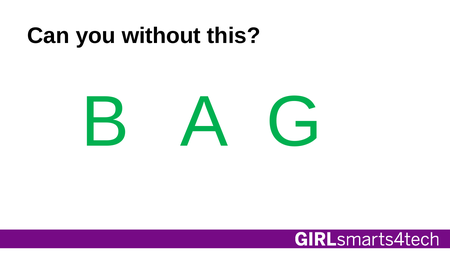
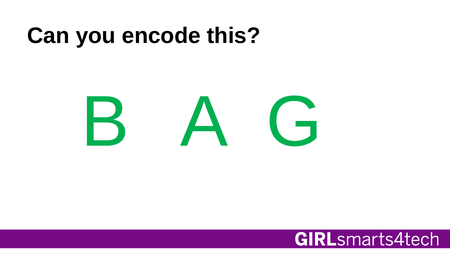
without: without -> encode (161, 36)
